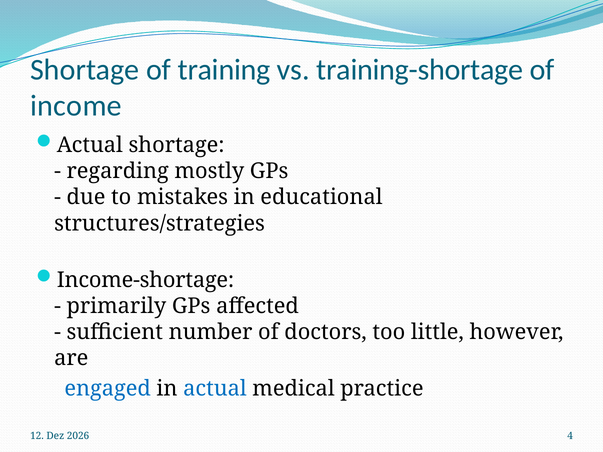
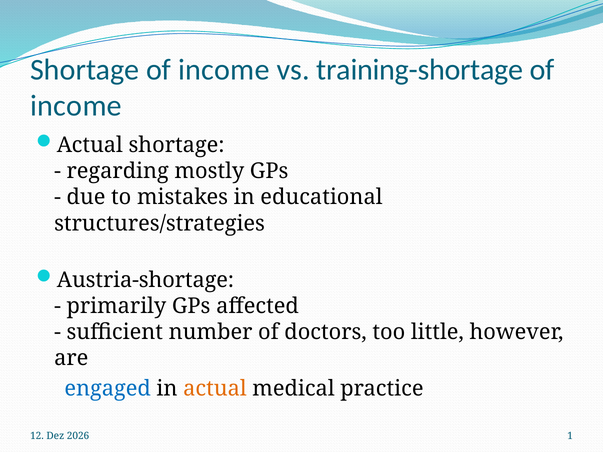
Shortage of training: training -> income (224, 70)
Income-shortage: Income-shortage -> Austria-shortage (145, 280)
actual colour: blue -> orange (215, 389)
4: 4 -> 1 (570, 436)
